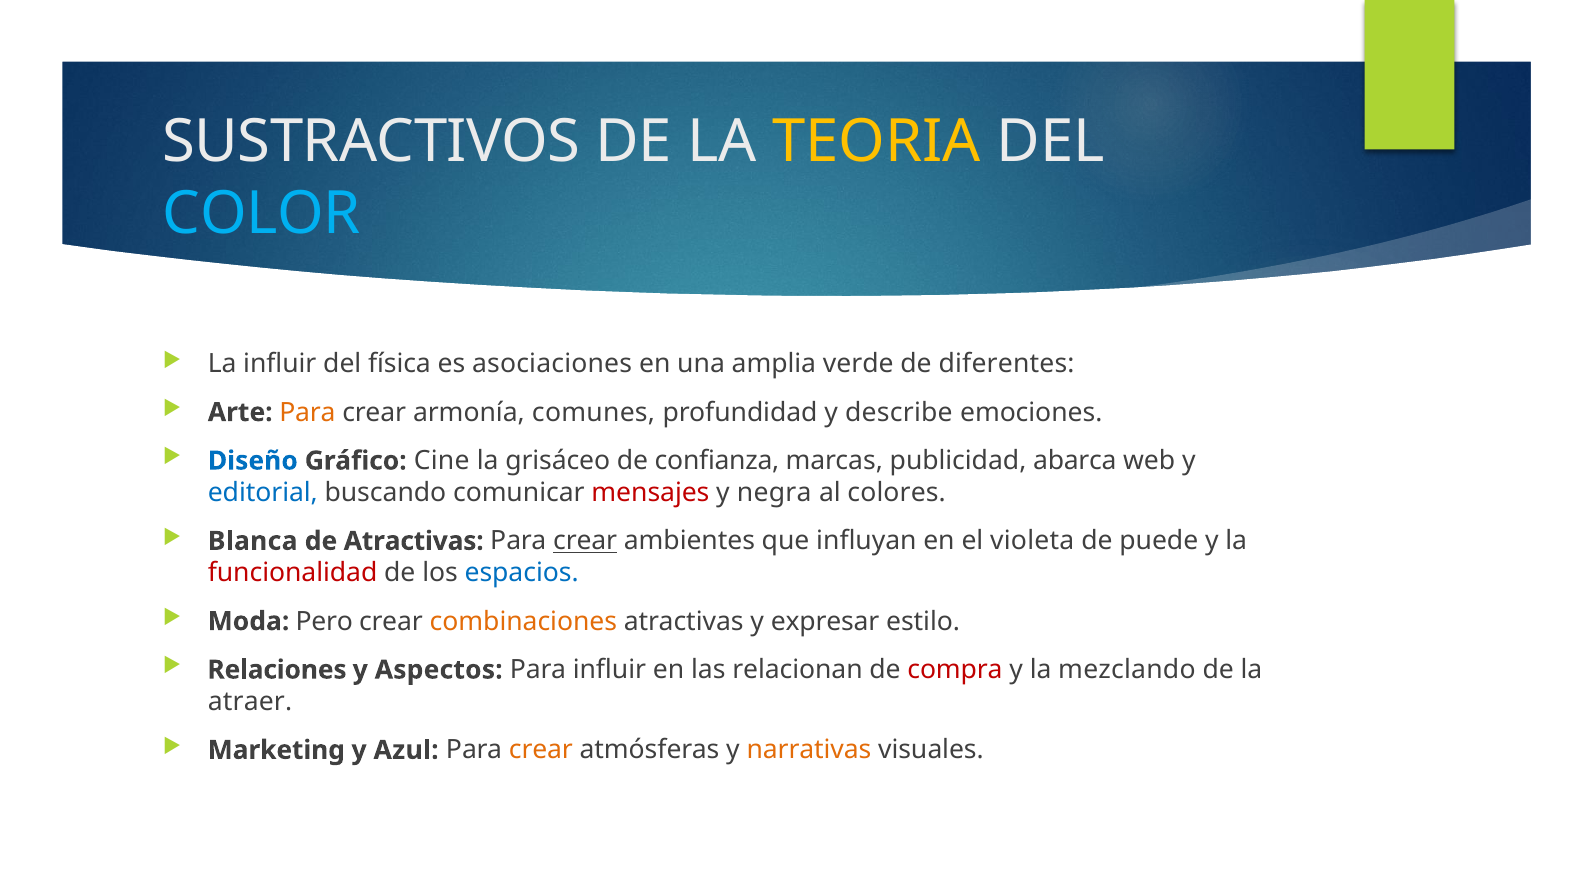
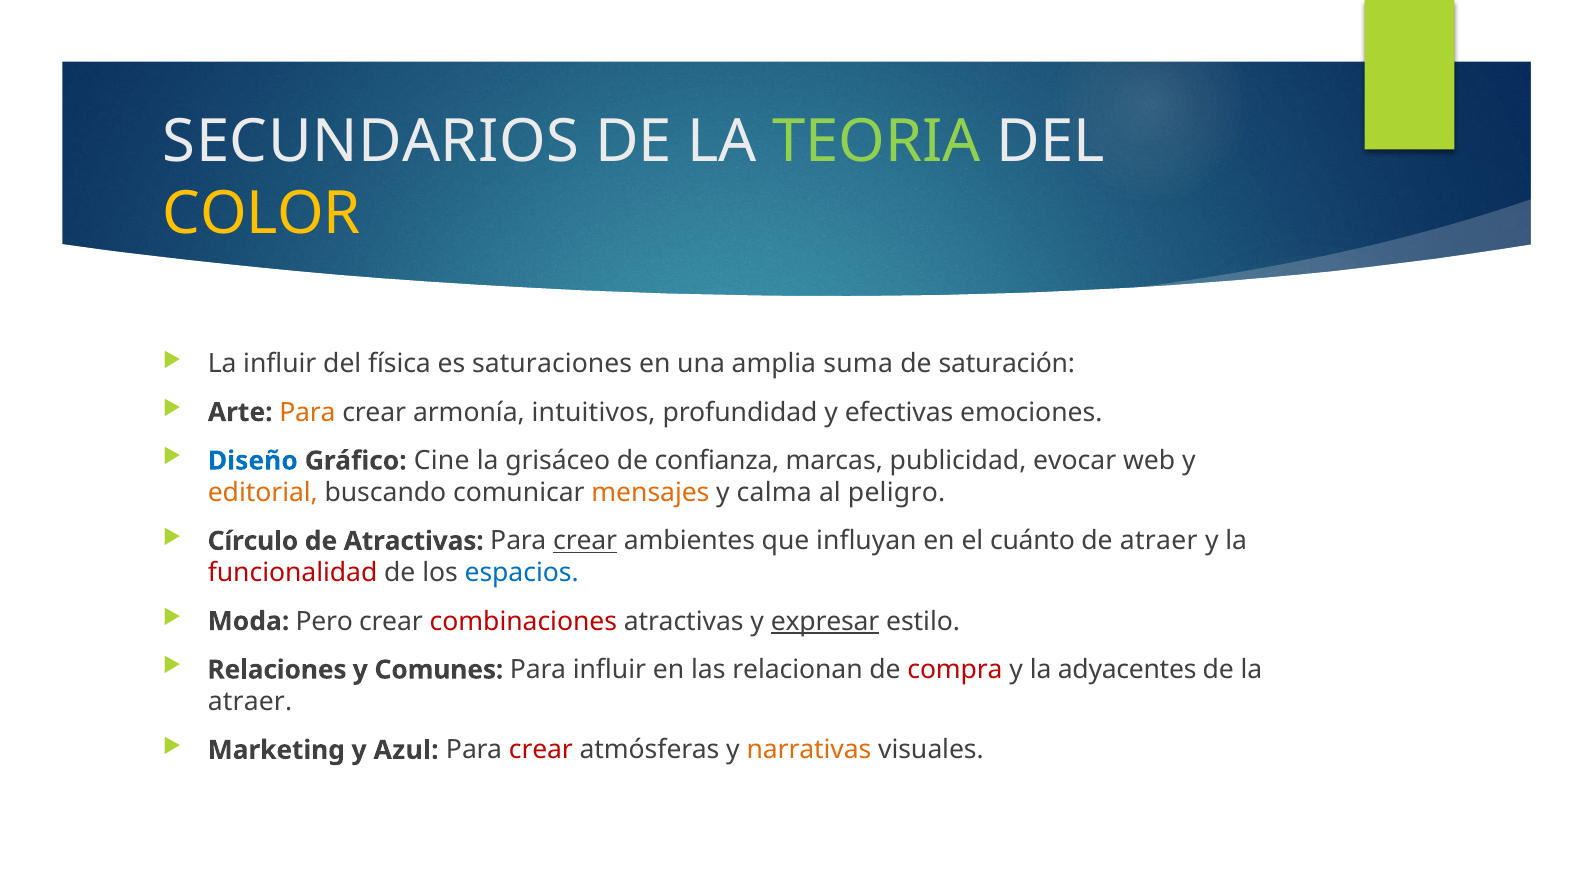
SUSTRACTIVOS: SUSTRACTIVOS -> SECUNDARIOS (371, 142)
TEORIA colour: yellow -> light green (877, 142)
COLOR colour: light blue -> yellow (262, 214)
asociaciones: asociaciones -> saturaciones (552, 364)
verde: verde -> suma (858, 364)
diferentes: diferentes -> saturación (1007, 364)
comunes: comunes -> intuitivos (594, 413)
describe: describe -> efectivas (899, 413)
abarca: abarca -> evocar (1075, 461)
editorial colour: blue -> orange (263, 493)
mensajes colour: red -> orange (650, 493)
negra: negra -> calma (774, 493)
colores: colores -> peligro (897, 493)
Blanca: Blanca -> Círculo (253, 541)
violeta: violeta -> cuánto (1032, 541)
de puede: puede -> atraer (1159, 541)
combinaciones colour: orange -> red (523, 622)
expresar underline: none -> present (825, 622)
Aspectos: Aspectos -> Comunes (439, 670)
mezclando: mezclando -> adyacentes (1127, 670)
crear colour: orange -> red (541, 751)
